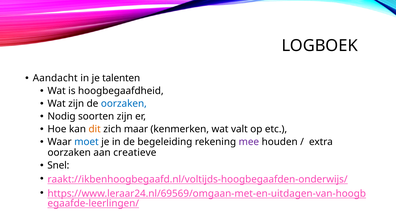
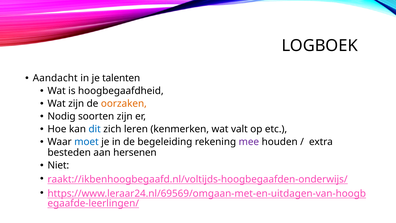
oorzaken colour: blue -> orange (124, 104)
dit colour: orange -> blue (95, 129)
maar: maar -> leren (136, 129)
oorzaken: oorzaken -> besteden (69, 152)
creatieve: creatieve -> hersenen (135, 152)
Snel: Snel -> Niet (58, 165)
